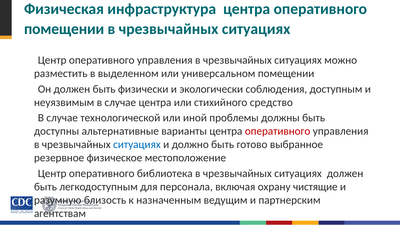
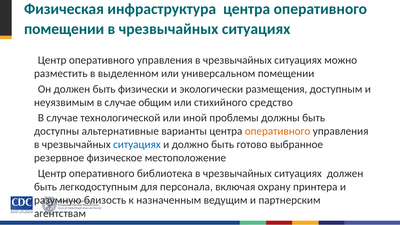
соблюдения: соблюдения -> размещения (276, 89)
случае центра: центра -> общим (155, 102)
оперативного colour: red -> orange (278, 131)
чистящие: чистящие -> принтера (315, 187)
